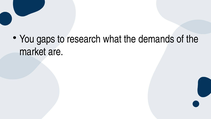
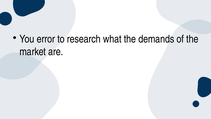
gaps: gaps -> error (46, 39)
